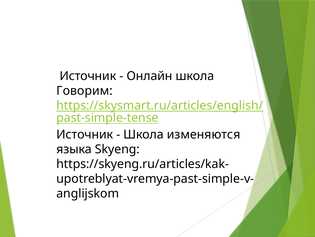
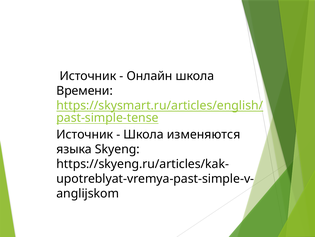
Говорим: Говорим -> Времени (85, 90)
